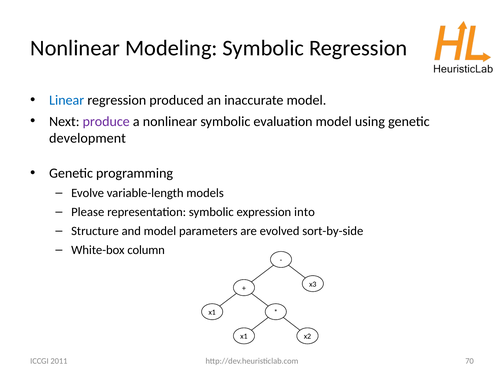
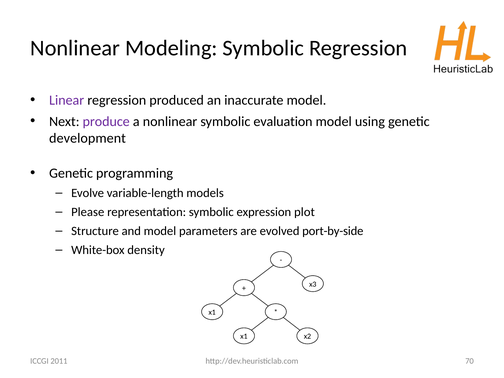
Linear colour: blue -> purple (67, 100)
into: into -> plot (304, 212)
sort-by-side: sort-by-side -> port-by-side (333, 231)
column: column -> density (146, 250)
